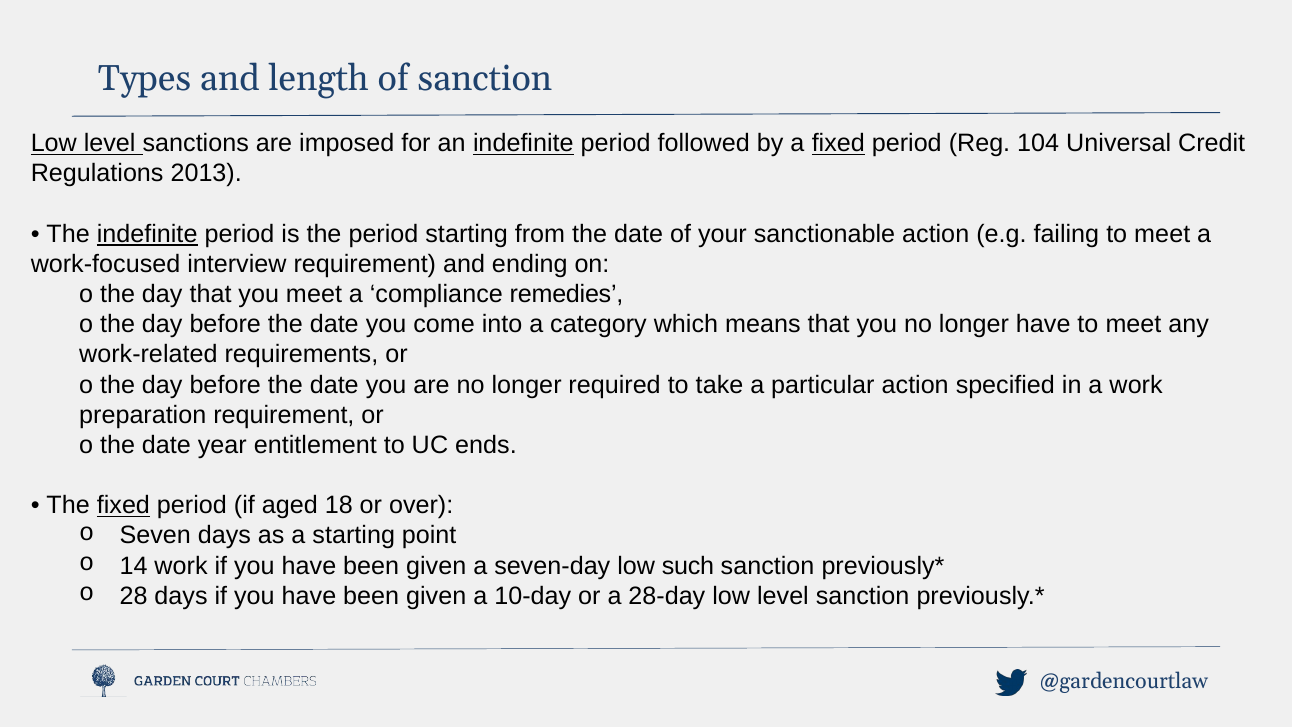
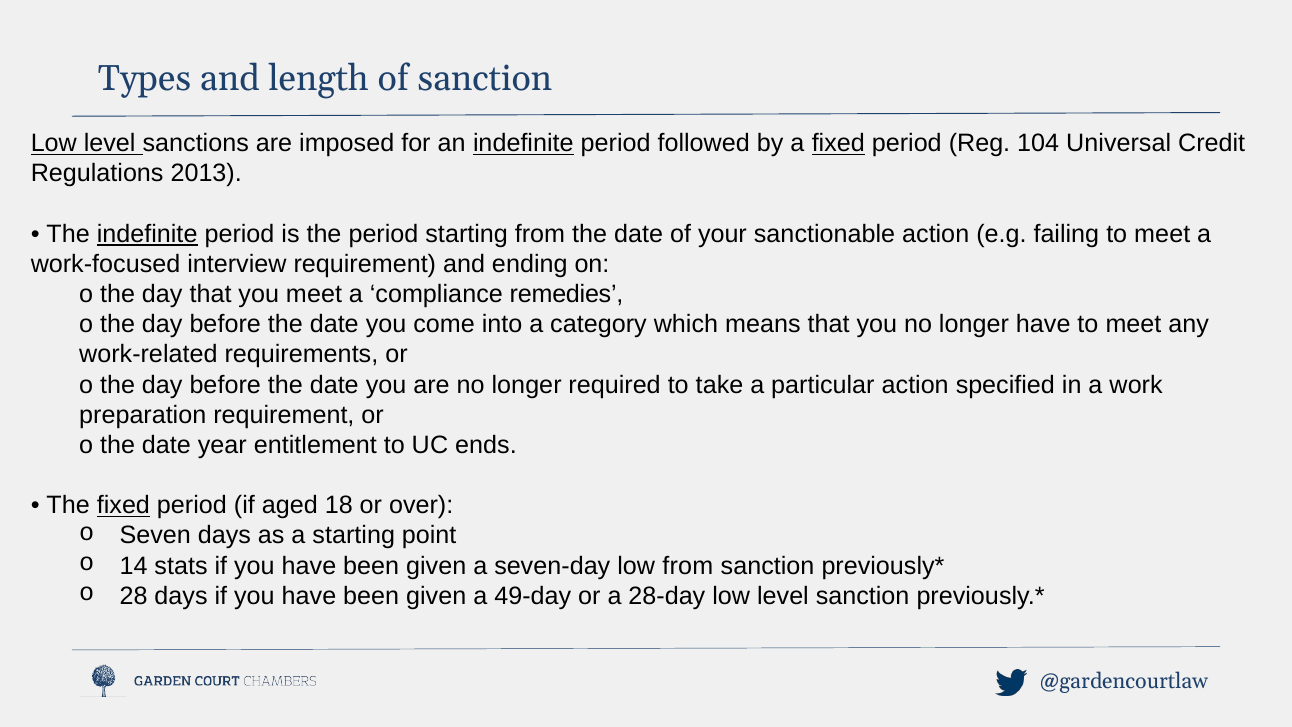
14 work: work -> stats (181, 566)
low such: such -> from (688, 566)
10-day: 10-day -> 49-day (533, 596)
